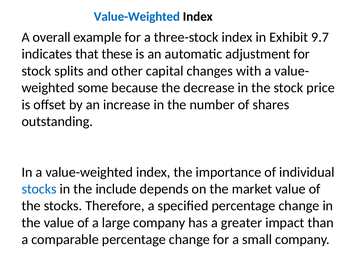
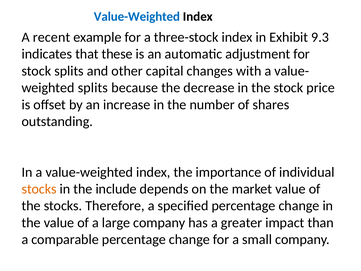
overall: overall -> recent (52, 37)
9.7: 9.7 -> 9.3 (320, 37)
some: some -> splits (93, 88)
stocks colour: blue -> orange (39, 189)
